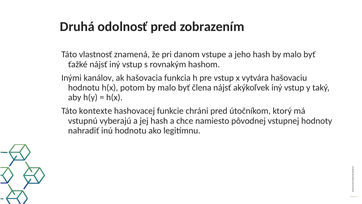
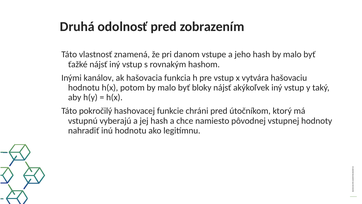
člena: člena -> bloky (202, 87)
kontexte: kontexte -> pokročilý (96, 111)
